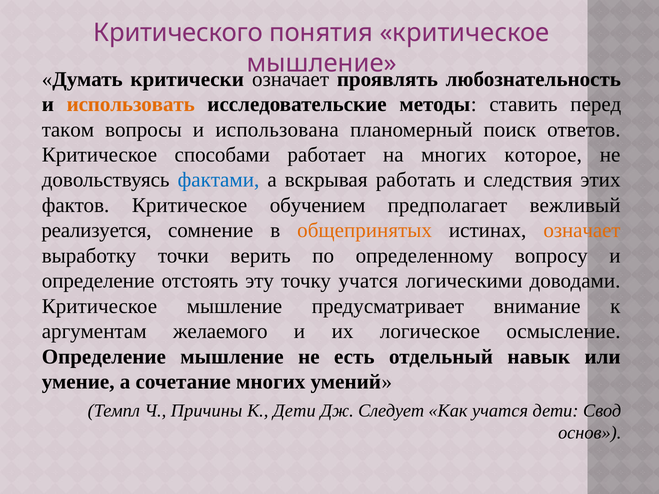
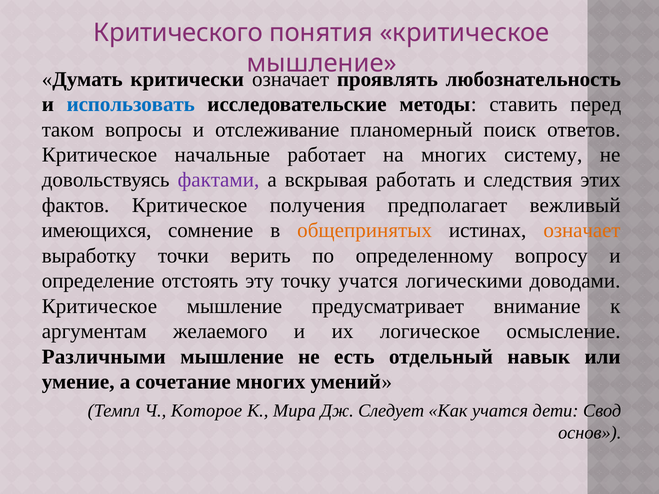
использовать colour: orange -> blue (131, 104)
использована: использована -> отслеживание (277, 130)
способами: способами -> начальные (222, 155)
которое: которое -> систему (543, 155)
фактами colour: blue -> purple (218, 180)
обучением: обучением -> получения (317, 205)
реализуется: реализуется -> имеющихся (96, 231)
Определение: Определение -> Различными (104, 357)
Причины: Причины -> Которое (207, 411)
К Дети: Дети -> Мира (294, 411)
